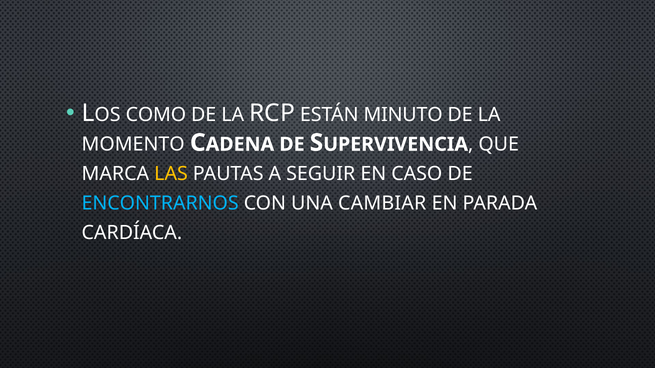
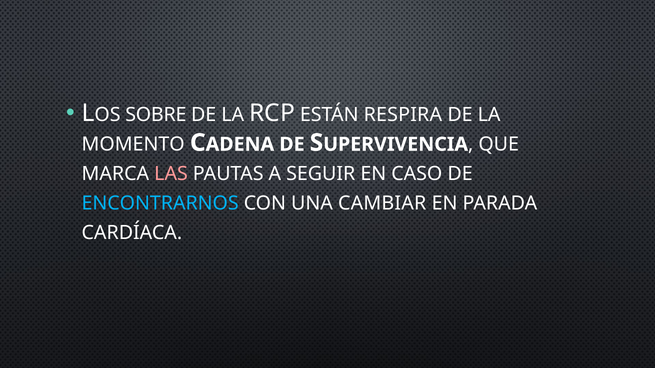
COMO: COMO -> SOBRE (156, 115)
MINUTO: MINUTO -> RESPIRA (403, 115)
LAS colour: yellow -> pink (171, 174)
